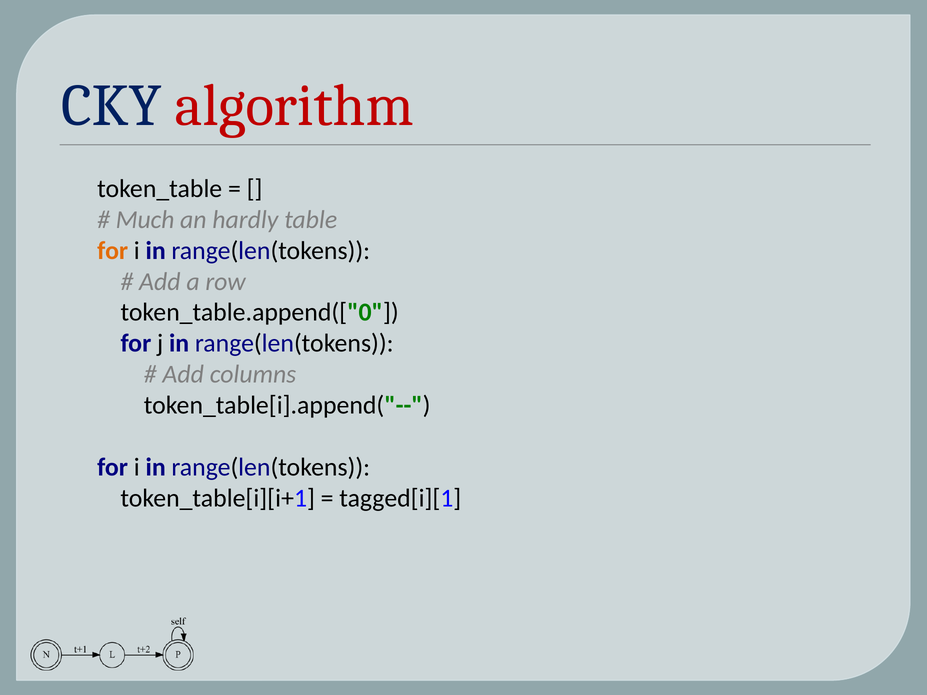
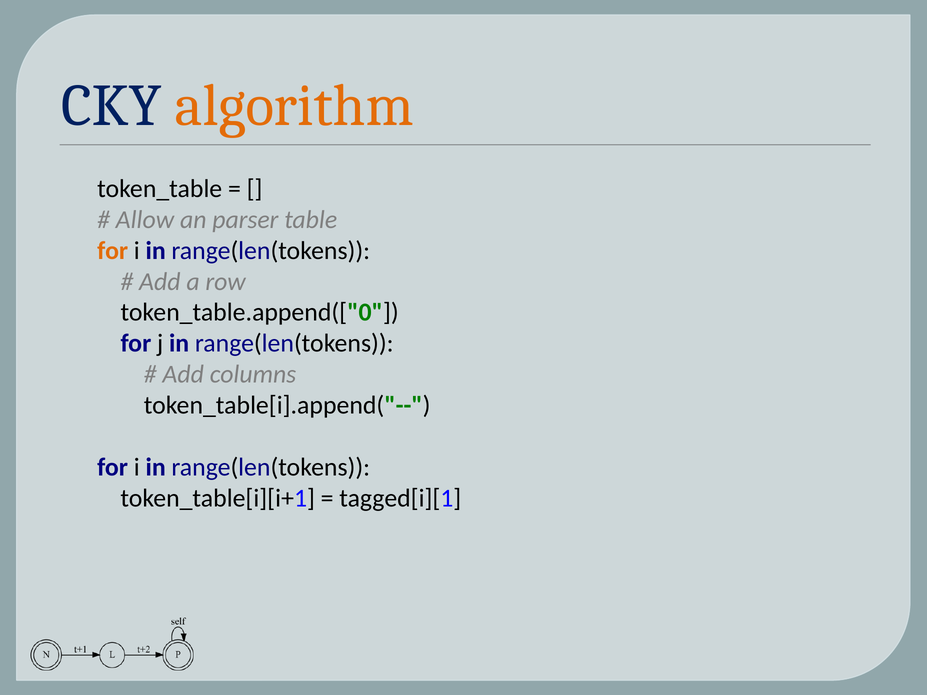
algorithm colour: red -> orange (294, 106)
Much: Much -> Allow (145, 220)
hardly: hardly -> parser (245, 220)
